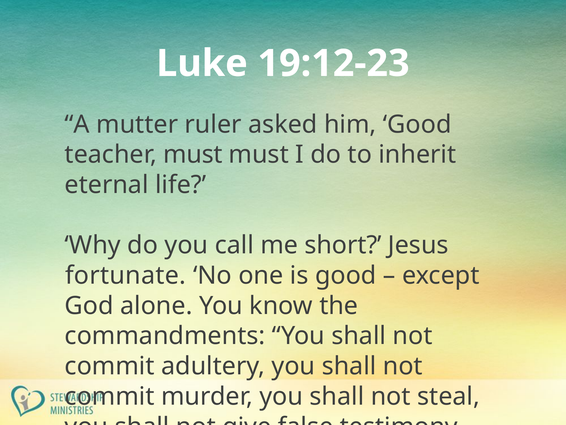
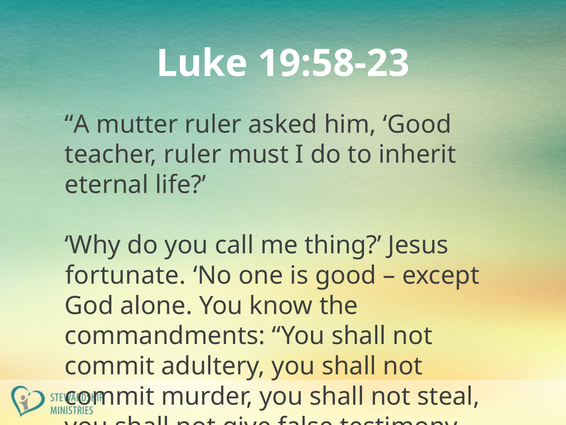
19:12-23: 19:12-23 -> 19:58-23 (334, 63)
teacher must: must -> ruler (193, 154)
short: short -> thing (343, 245)
